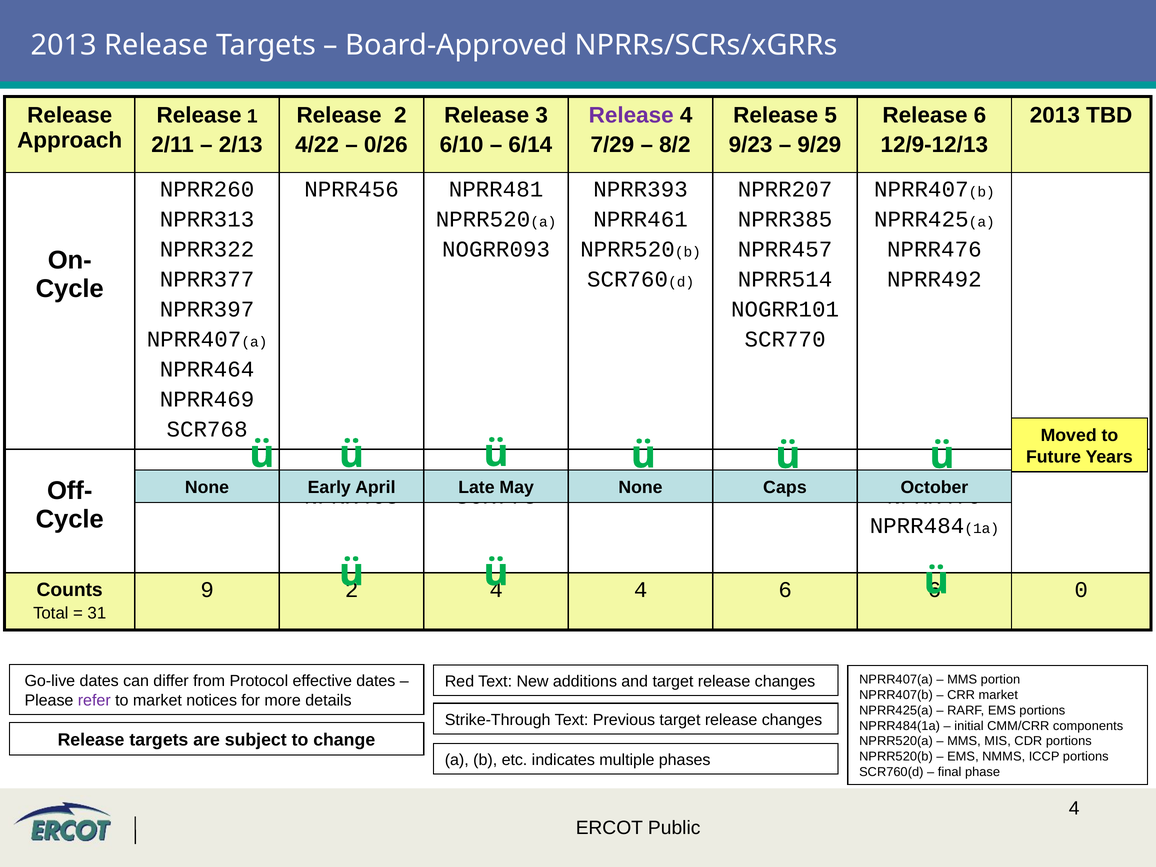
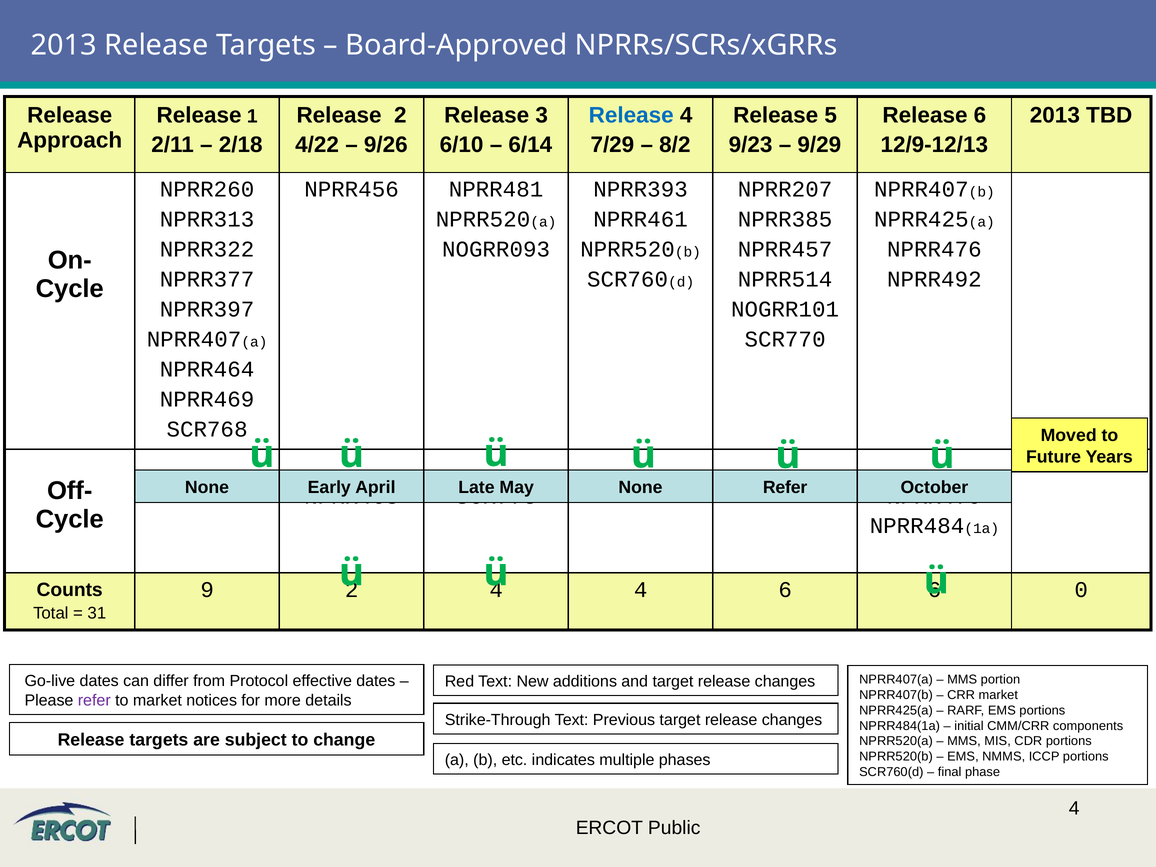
Release colour: purple -> blue (631, 115)
2/13: 2/13 -> 2/18 (241, 145)
0/26: 0/26 -> 9/26 (386, 145)
Caps: Caps -> Refer (785, 487)
